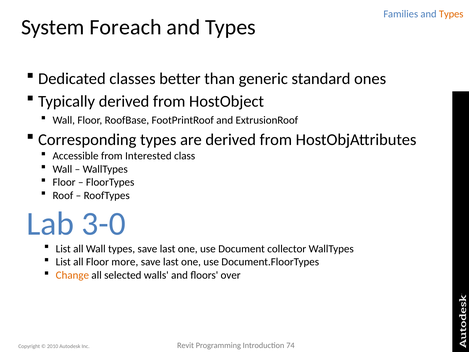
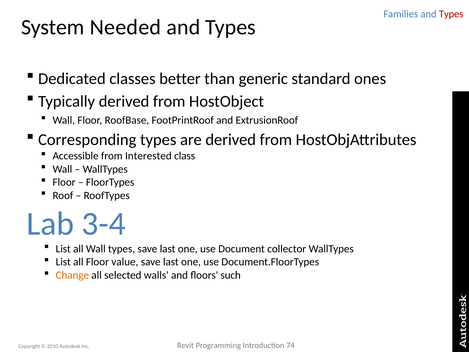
Types colour: orange -> red (451, 14)
Foreach: Foreach -> Needed (125, 27)
3-0: 3-0 -> 3-4 (104, 224)
more: more -> value (125, 262)
over: over -> such (231, 275)
